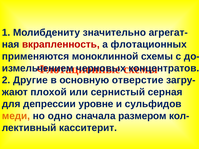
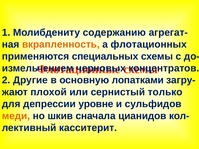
значительно: значительно -> содержанию (114, 33)
вкрапленность colour: red -> orange (61, 44)
моноклинной: моноклинной -> специальных (105, 56)
отверстие: отверстие -> лопатками (138, 80)
серная: серная -> только (165, 92)
одно: одно -> шкив (60, 116)
размером: размером -> цианидов (142, 116)
